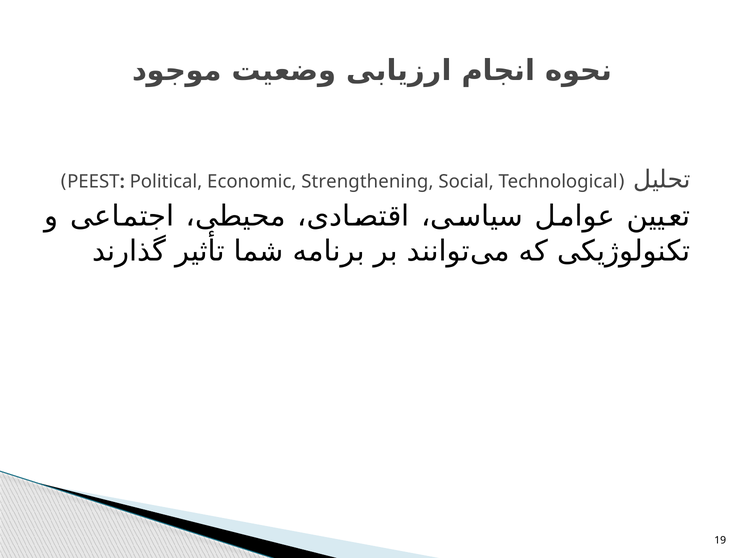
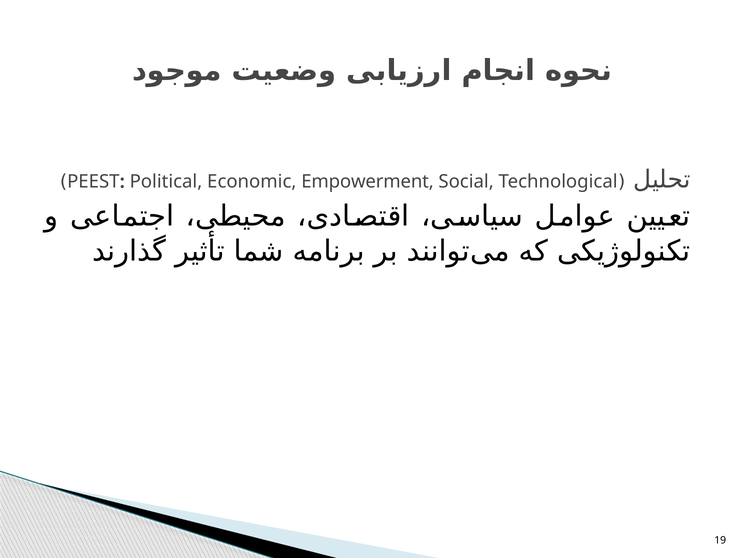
Strengthening: Strengthening -> Empowerment (368, 182)
